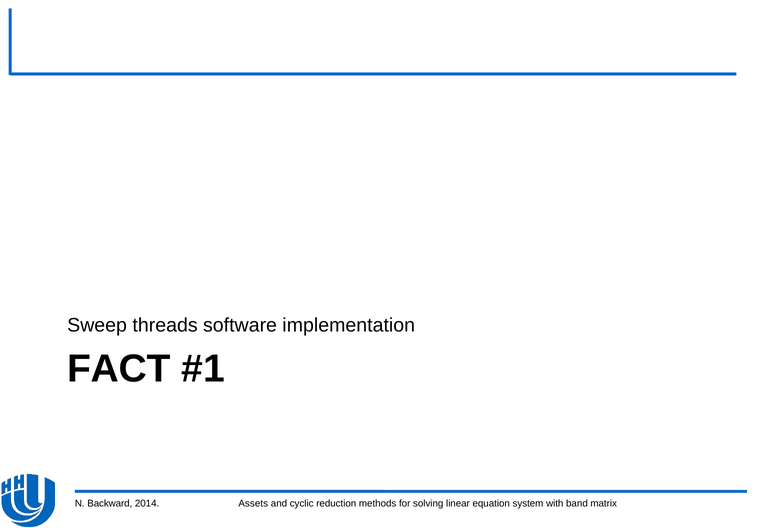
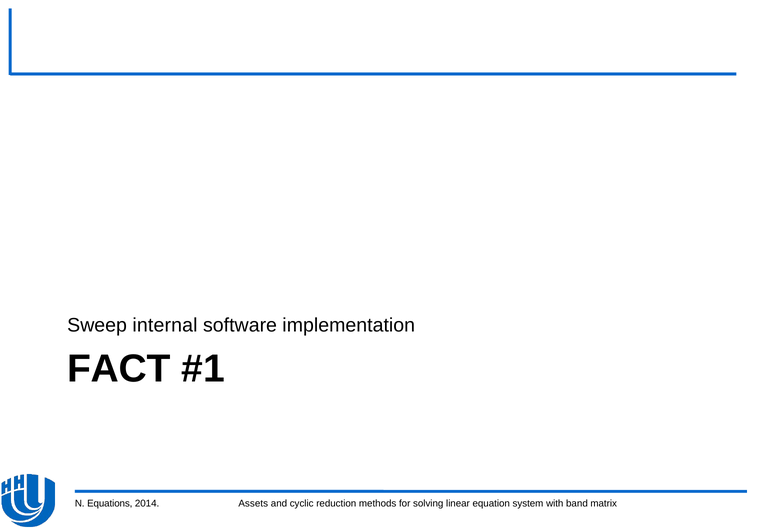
threads: threads -> internal (165, 325)
Backward: Backward -> Equations (110, 503)
